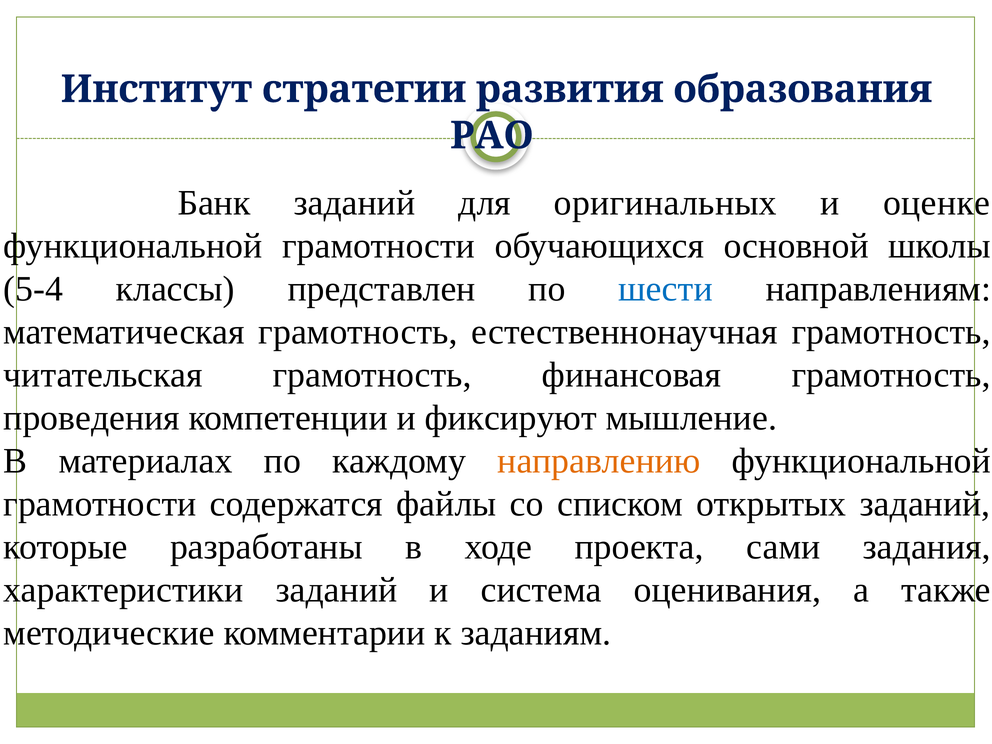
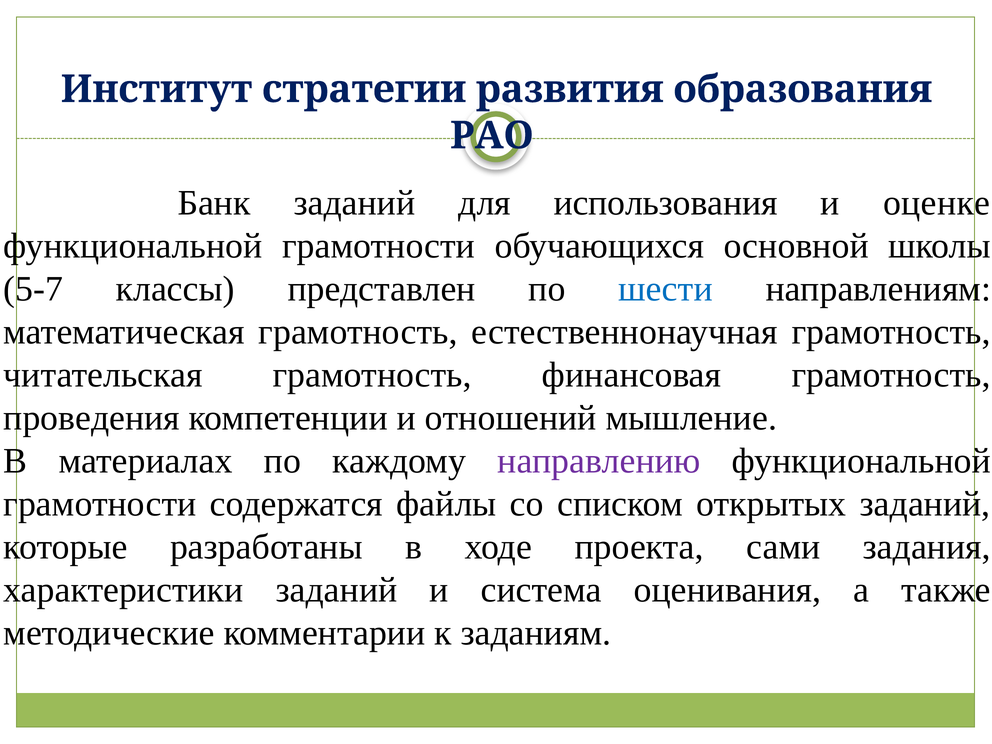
оригинальных: оригинальных -> использования (666, 203)
5-4: 5-4 -> 5-7 (33, 289)
фиксируют: фиксируют -> отношений (511, 418)
направлению colour: orange -> purple (599, 461)
